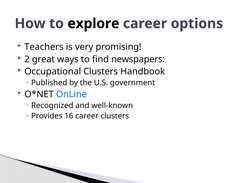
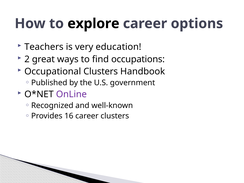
promising: promising -> education (118, 47)
newspapers: newspapers -> occupations (138, 59)
OnLine colour: blue -> purple (71, 94)
